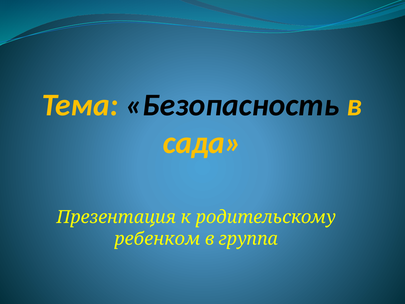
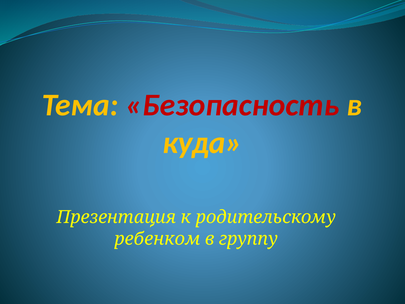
Безопасность colour: black -> red (232, 105)
сада: сада -> куда (202, 143)
группа: группа -> группу (249, 239)
